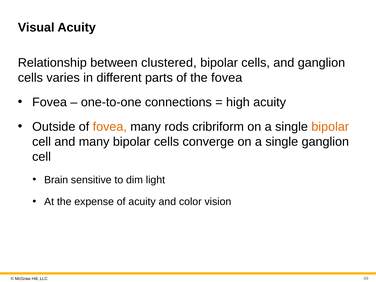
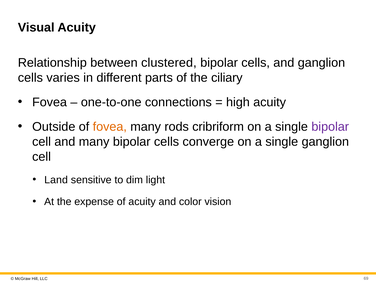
the fovea: fovea -> ciliary (227, 78)
bipolar colour: orange -> purple (330, 127)
Brain: Brain -> Land (56, 180)
